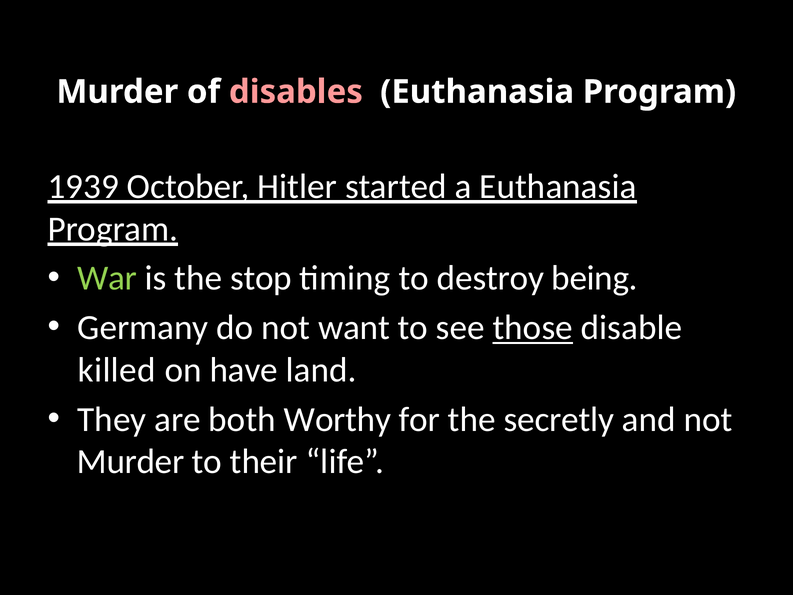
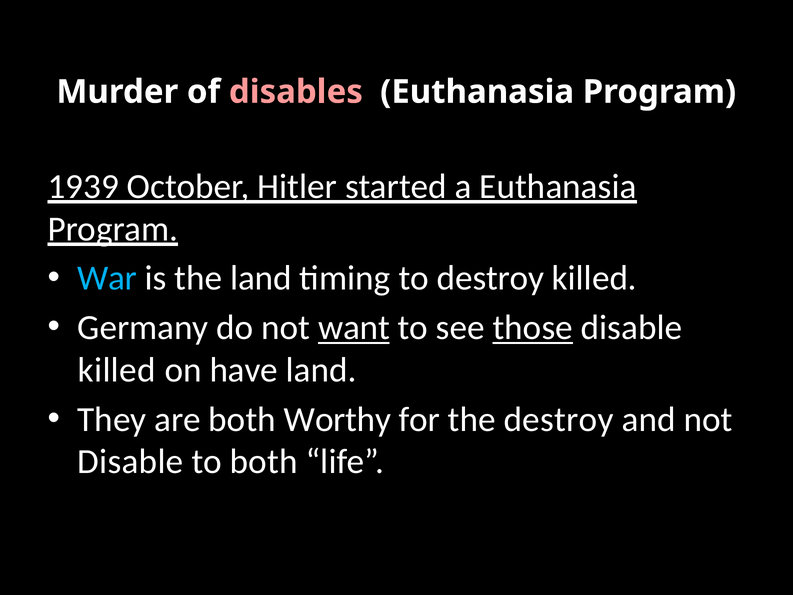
War colour: light green -> light blue (107, 278)
the stop: stop -> land (261, 278)
destroy being: being -> killed (594, 278)
want underline: none -> present (354, 328)
the secretly: secretly -> destroy (559, 419)
Murder: Murder -> Disable (130, 462)
to their: their -> both (264, 462)
